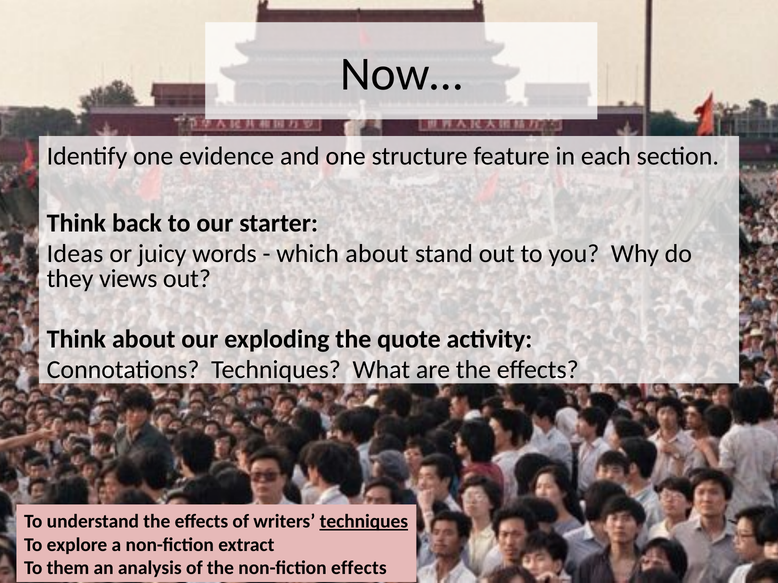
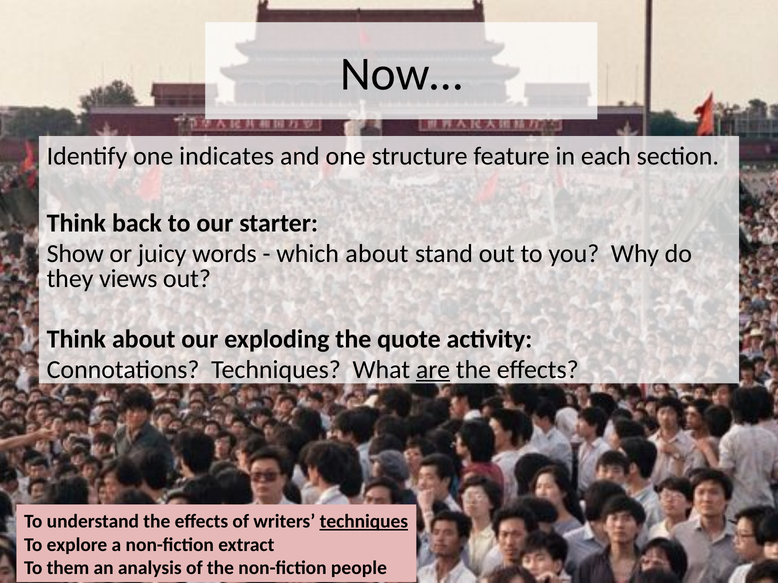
evidence: evidence -> indicates (227, 156)
Ideas: Ideas -> Show (75, 254)
are underline: none -> present (433, 370)
non-fiction effects: effects -> people (359, 568)
